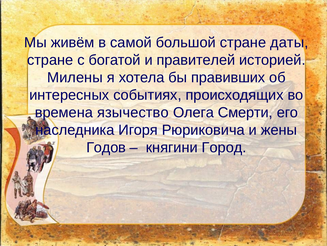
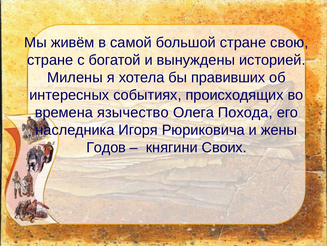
даты: даты -> свою (289, 42)
правителей: правителей -> вынуждены (196, 60)
Смерти: Смерти -> Похода (245, 112)
Город: Город -> Своих (224, 147)
